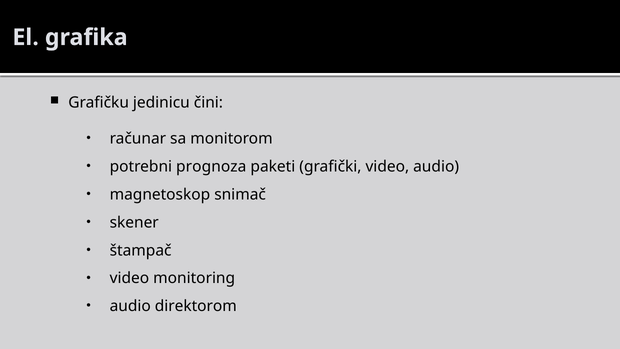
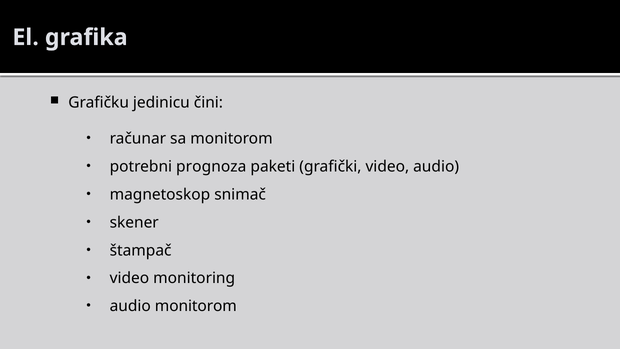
audio direktorom: direktorom -> monitorom (196, 306)
